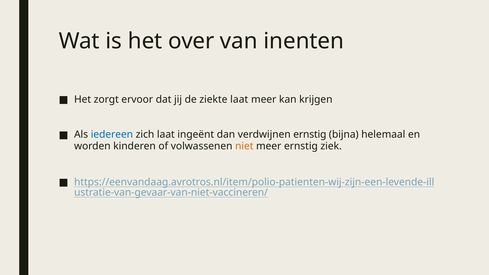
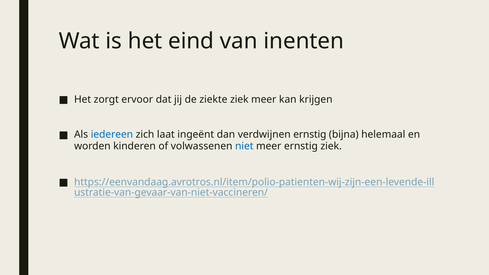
over: over -> eind (191, 41)
ziekte laat: laat -> ziek (239, 99)
niet colour: orange -> blue (244, 146)
